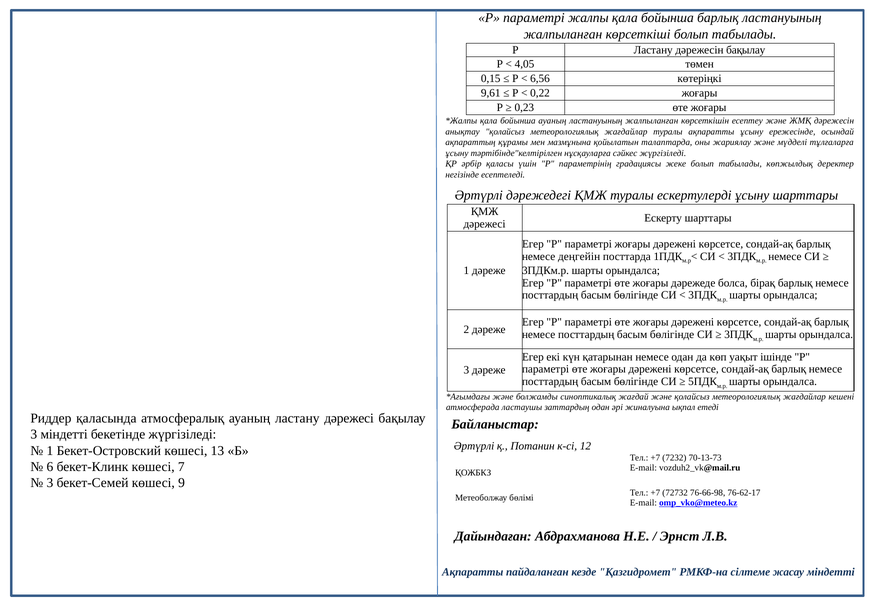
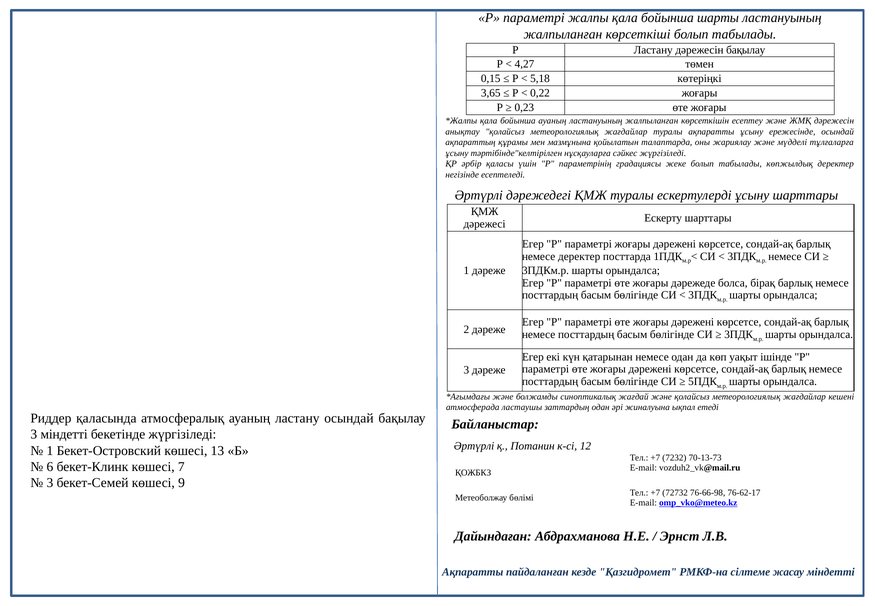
бойынша барлық: барлық -> шарты (718, 18)
4,05: 4,05 -> 4,27 (524, 64)
6,56: 6,56 -> 5,18 (540, 78)
9,61: 9,61 -> 3,65 (491, 93)
немесе деңгейін: деңгейін -> деректер (579, 256)
ластану дәрежесі: дәрежесі -> осындай (349, 418)
